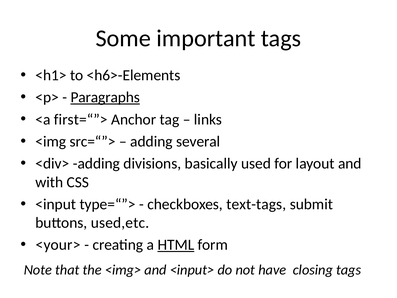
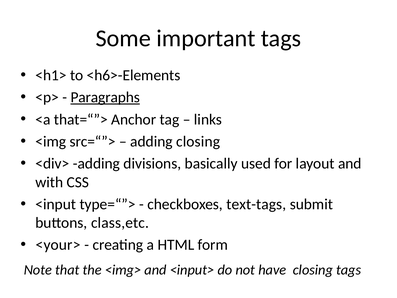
first=“”>: first=“”> -> that=“”> (81, 119)
adding several: several -> closing (198, 141)
used,etc: used,etc -> class,etc (120, 223)
HTML underline: present -> none (176, 245)
